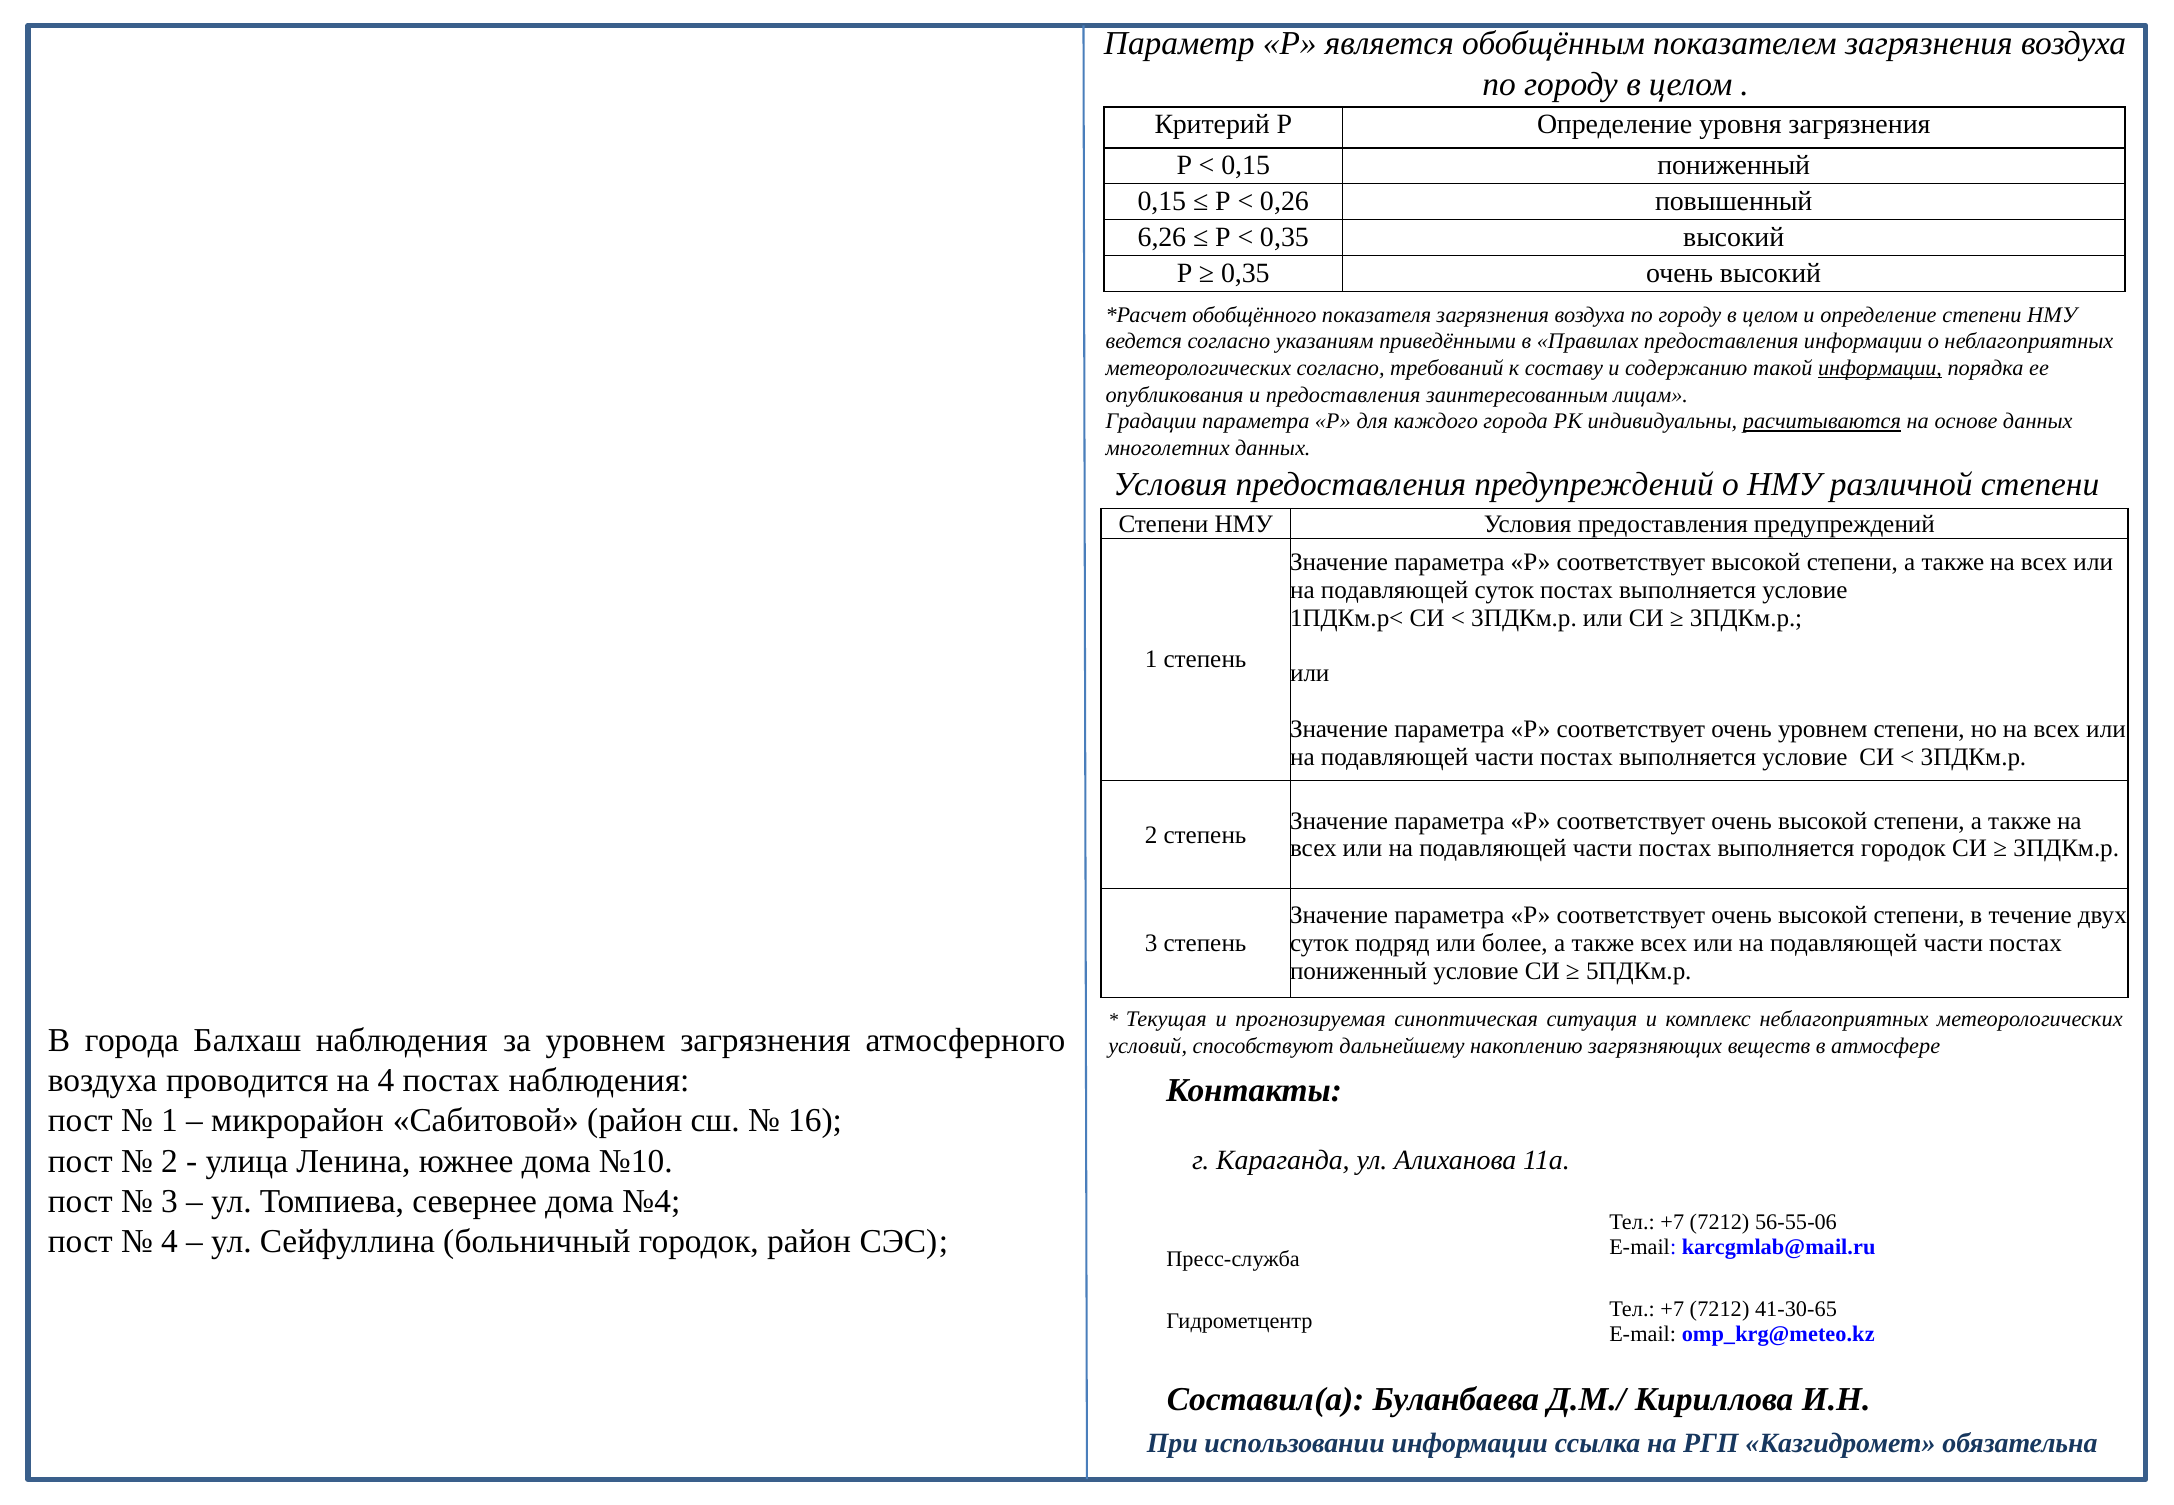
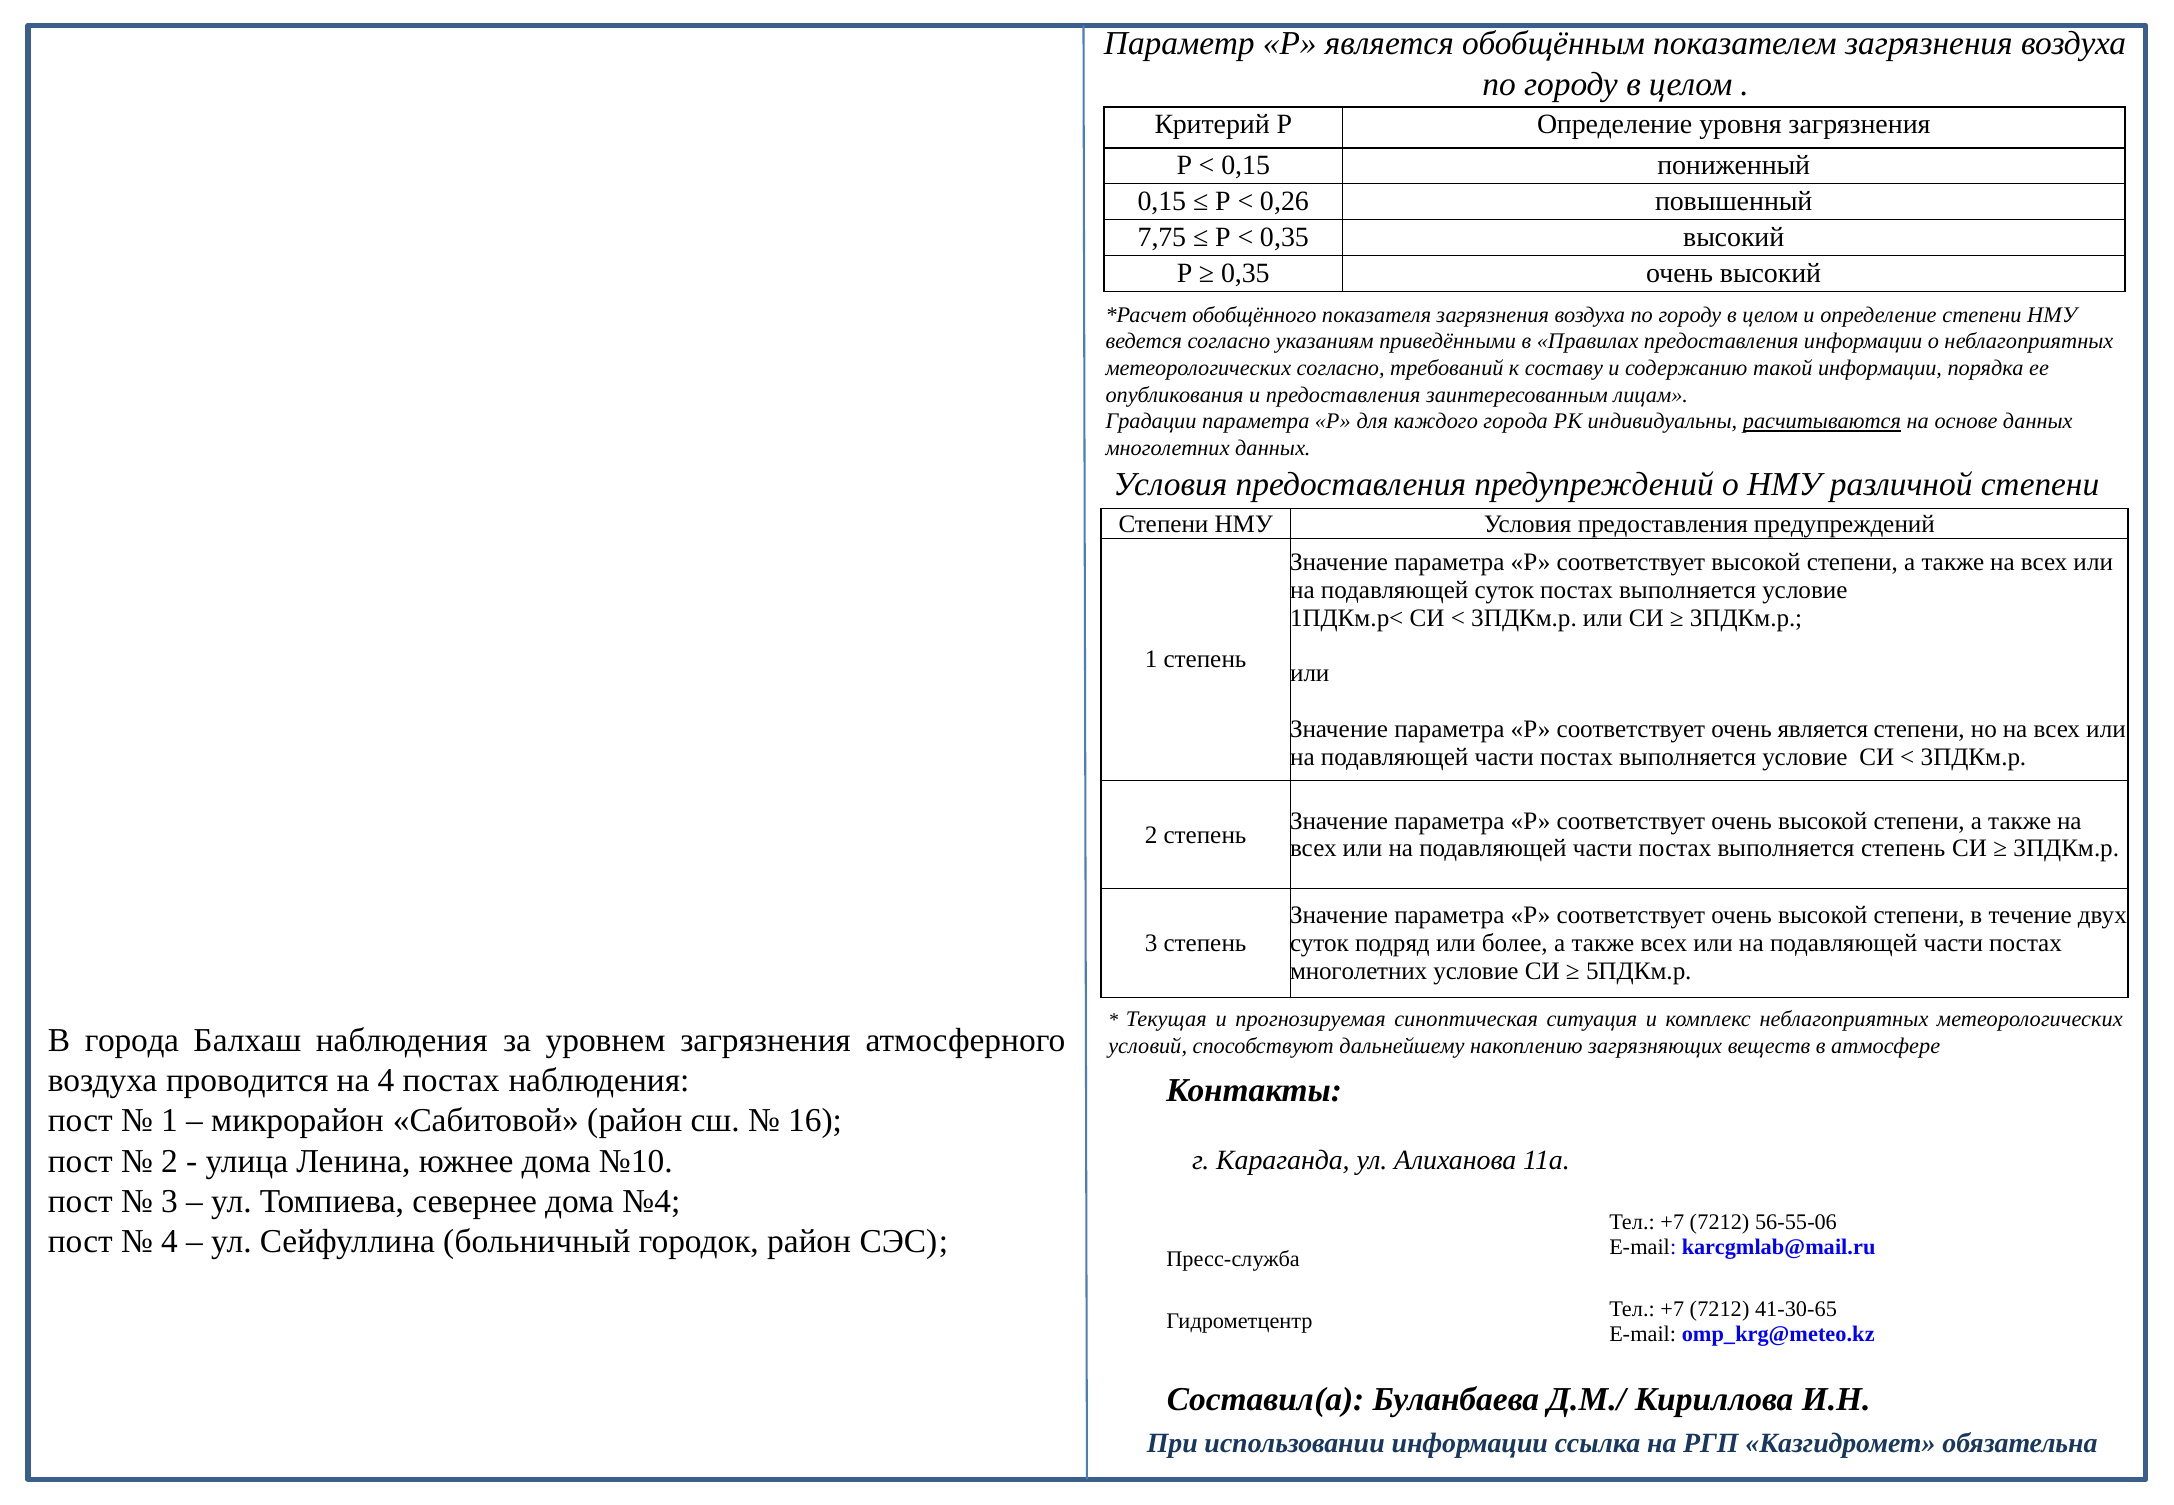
6,26: 6,26 -> 7,75 (1162, 237)
информации underline: present -> none (1880, 368)
очень уровнем: уровнем -> является (1823, 729)
выполняется городок: городок -> степень (1903, 849)
пониженный: пониженный -> многолетних (1359, 971)
